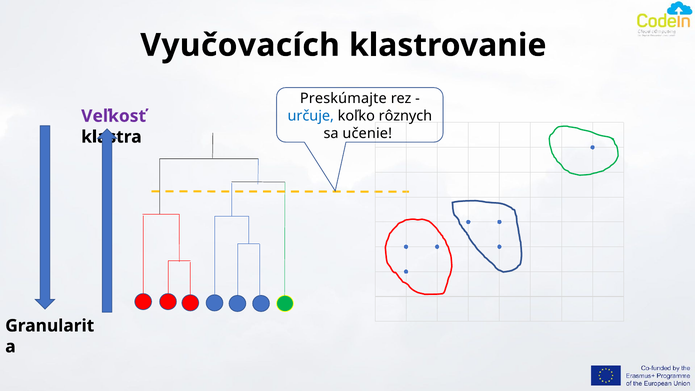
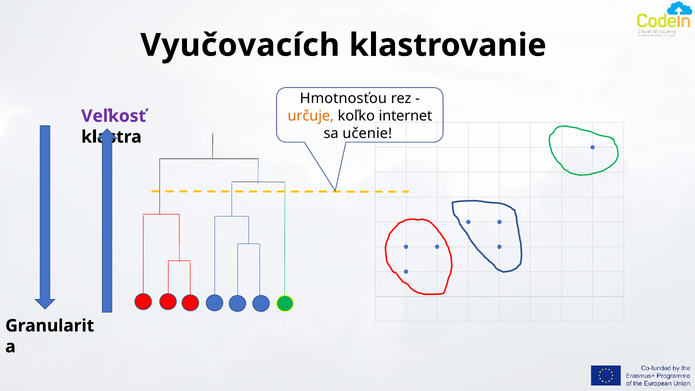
Preskúmajte: Preskúmajte -> Hmotnosťou (343, 98)
určuje colour: blue -> orange (311, 116)
rôznych: rôznych -> internet (405, 116)
